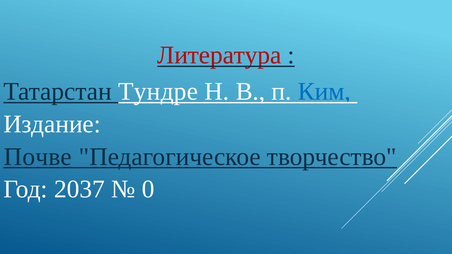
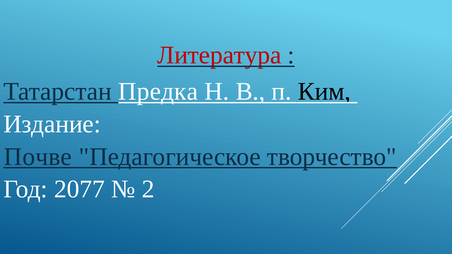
Тундре: Тундре -> Предка (158, 92)
Ким colour: blue -> black (324, 92)
2037: 2037 -> 2077 (79, 189)
0: 0 -> 2 (148, 189)
